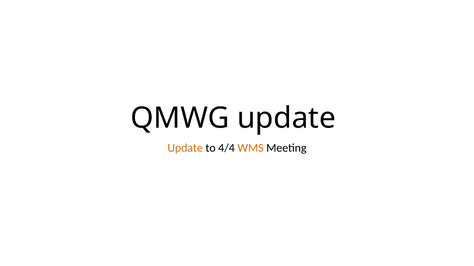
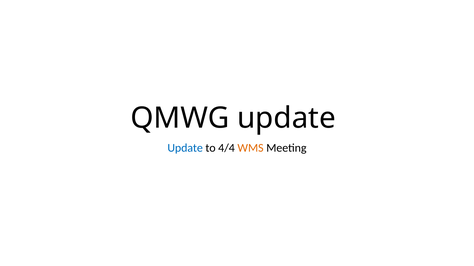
Update colour: orange -> blue (185, 148)
